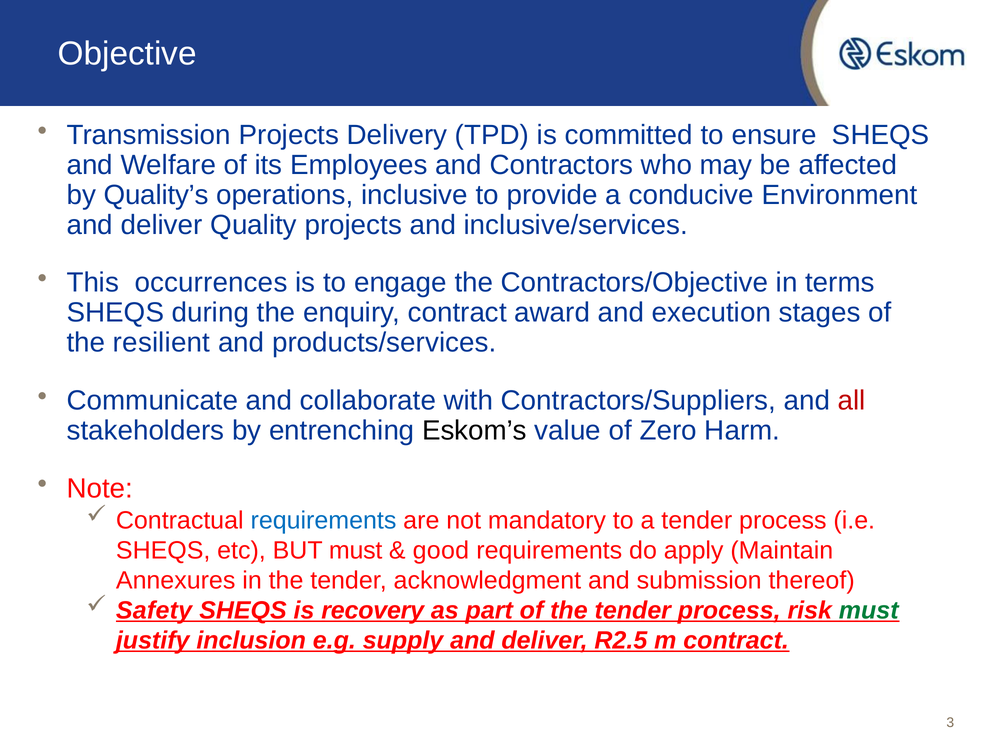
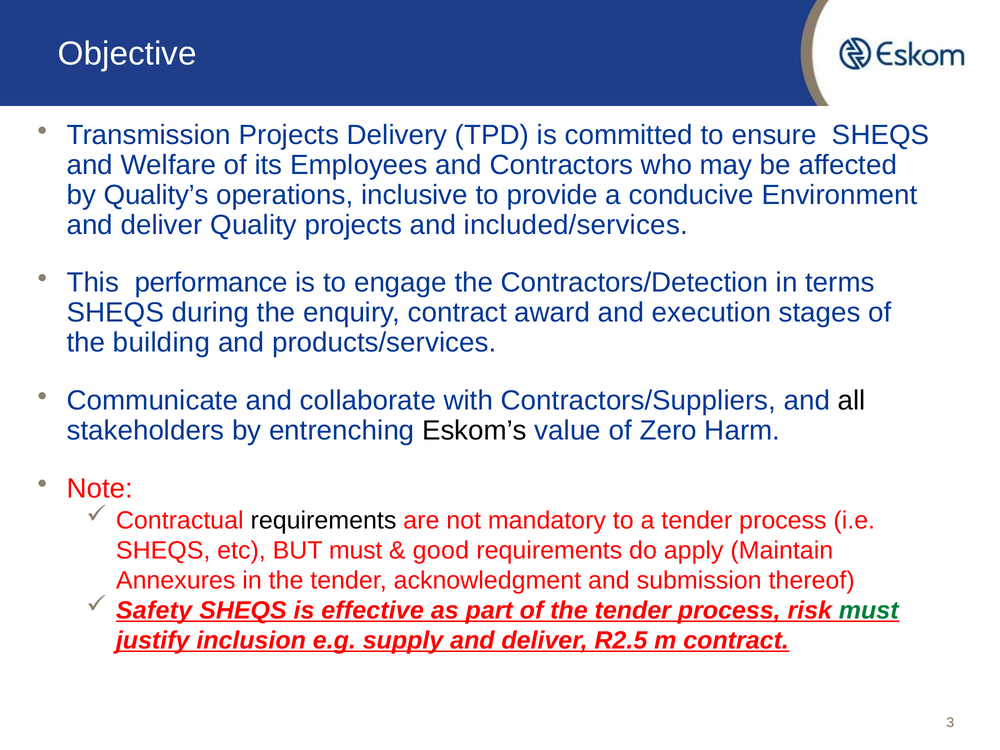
inclusive/services: inclusive/services -> included/services (576, 225)
occurrences: occurrences -> performance (211, 283)
Contractors/Objective: Contractors/Objective -> Contractors/Detection (635, 283)
resilient: resilient -> building (162, 343)
all colour: red -> black (852, 401)
requirements colour: blue -> black (323, 520)
recovery: recovery -> effective (373, 610)
